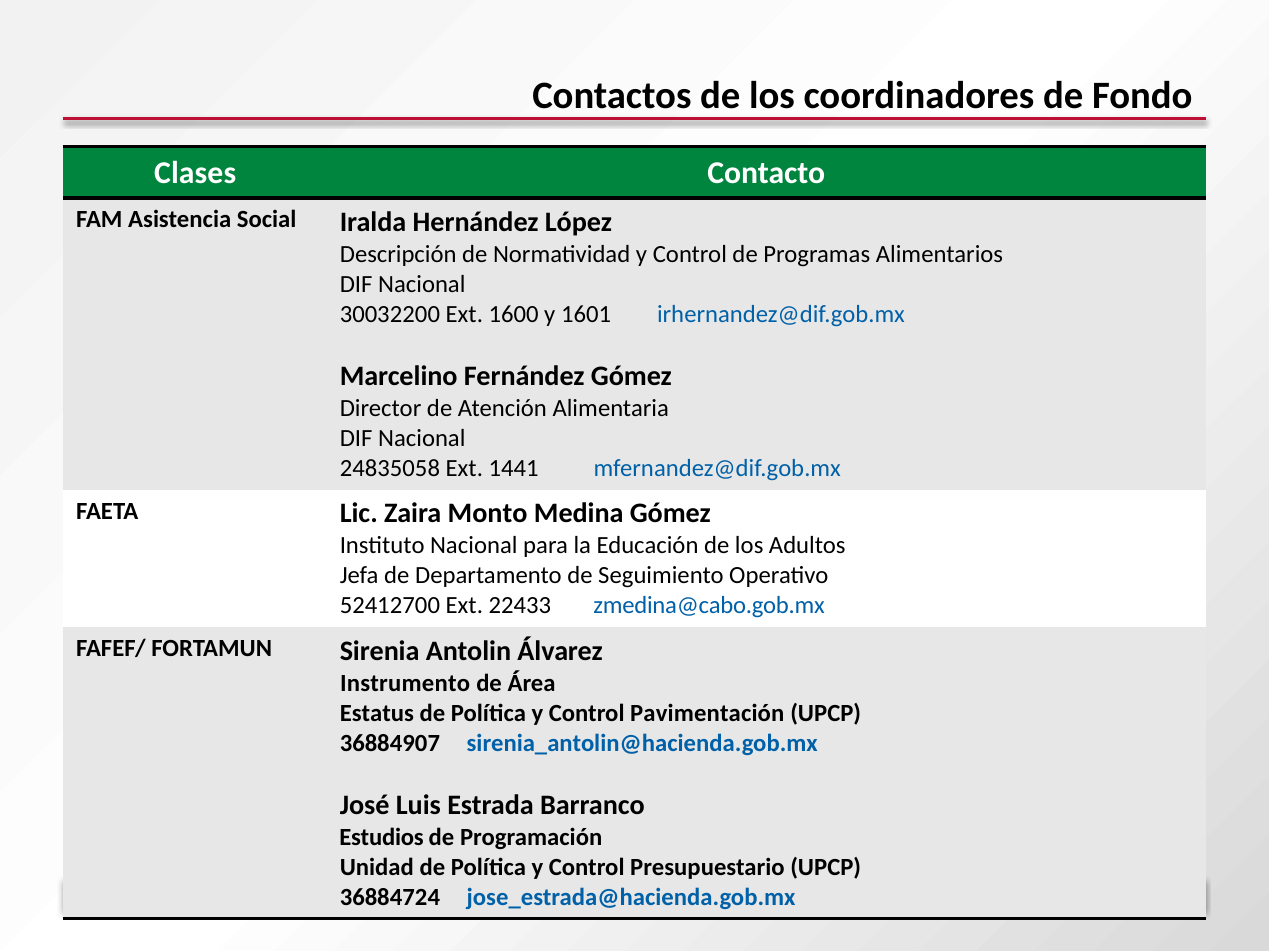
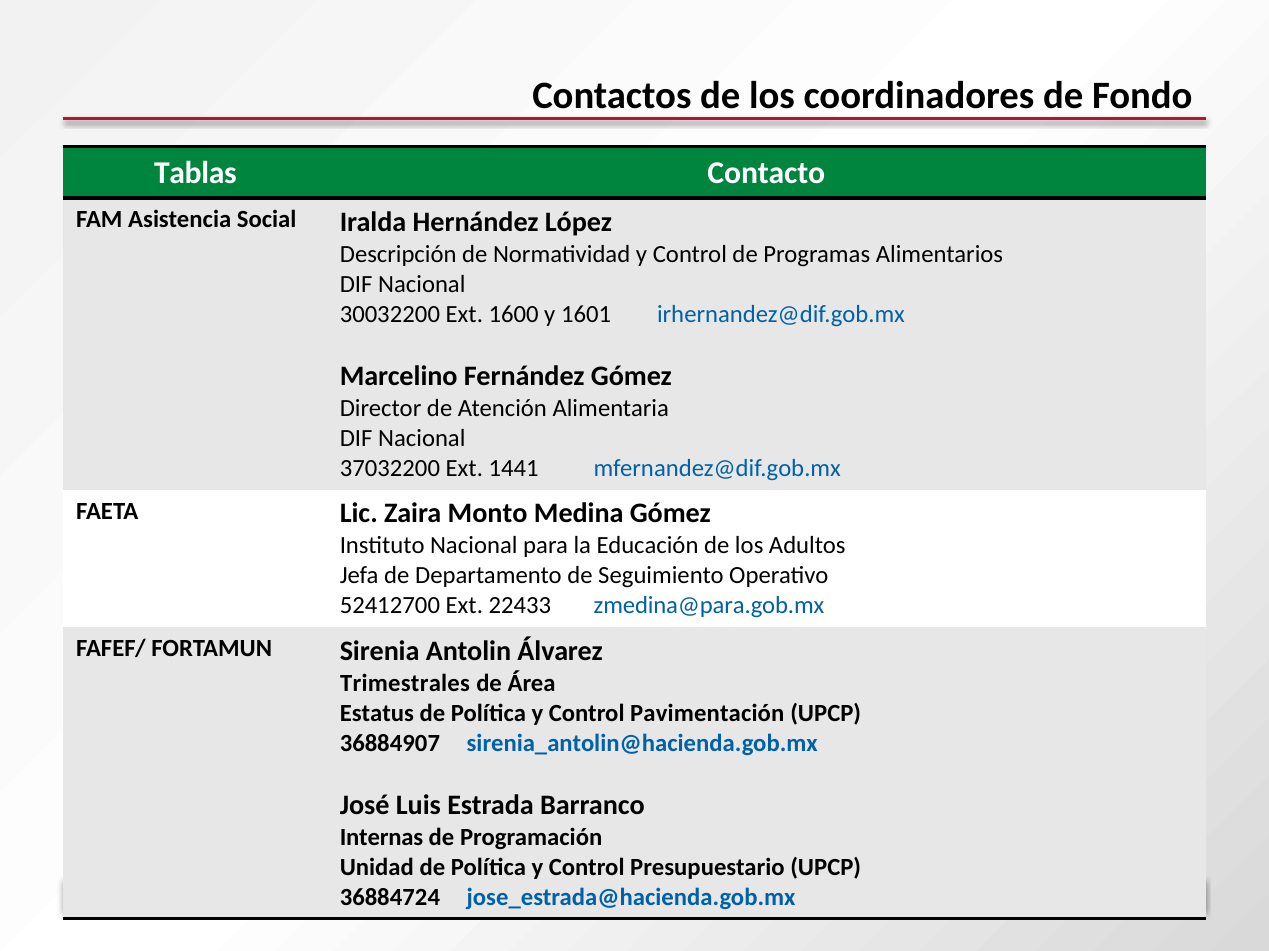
Clases: Clases -> Tablas (195, 173)
24835058: 24835058 -> 37032200 (390, 469)
zmedina@cabo.gob.mx: zmedina@cabo.gob.mx -> zmedina@para.gob.mx (709, 606)
Instrumento: Instrumento -> Trimestrales (405, 684)
Estudios: Estudios -> Internas (381, 838)
